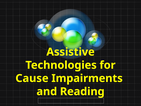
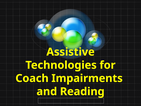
Cause: Cause -> Coach (32, 78)
